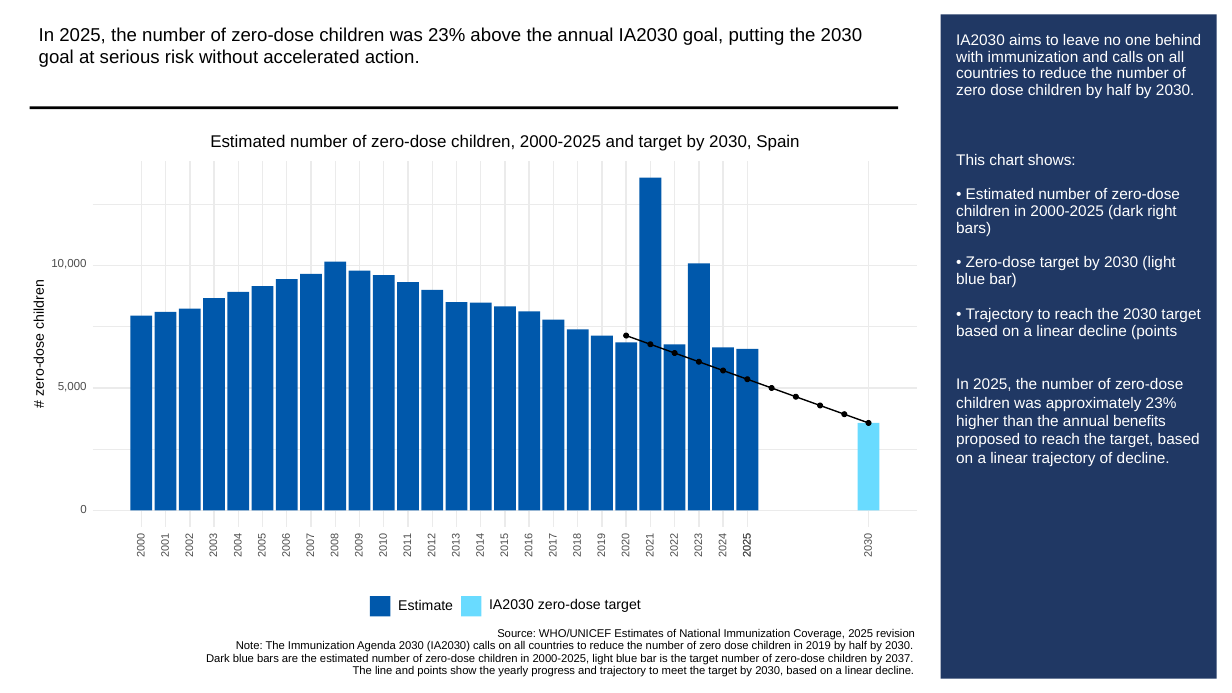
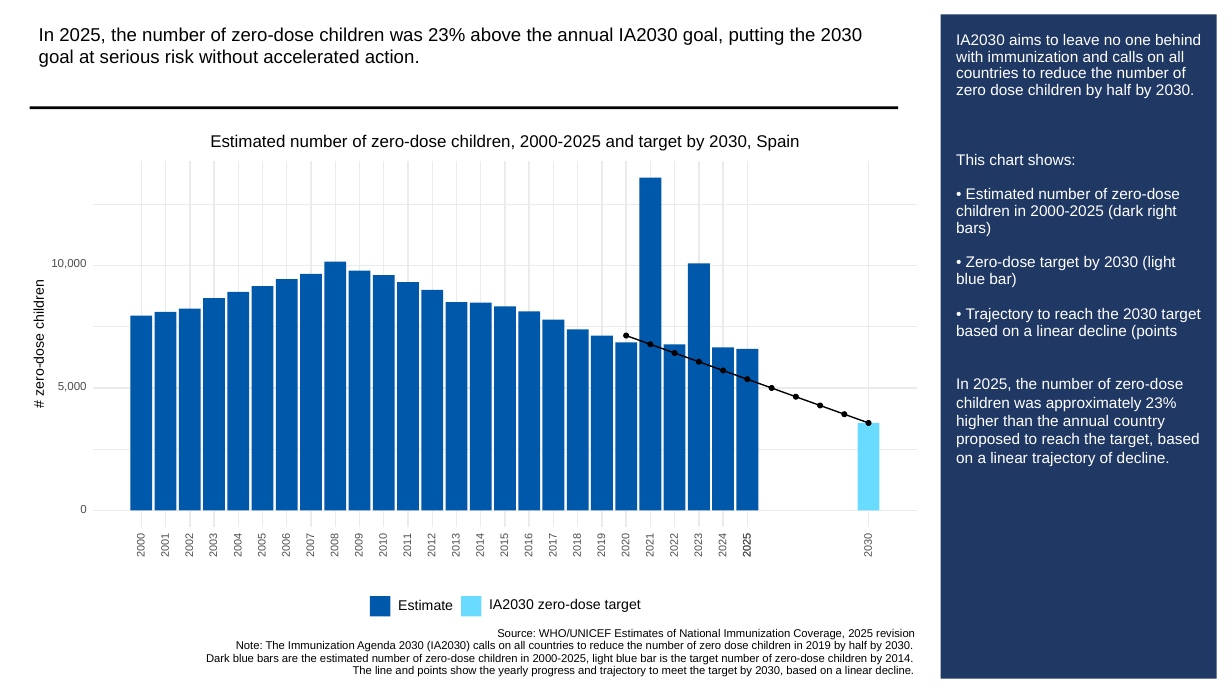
benefits: benefits -> country (1139, 421)
2037: 2037 -> 2014 (899, 658)
